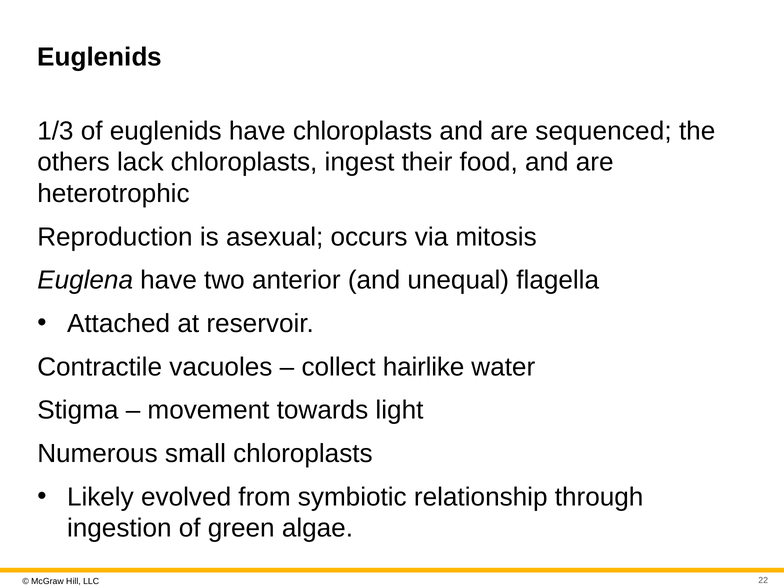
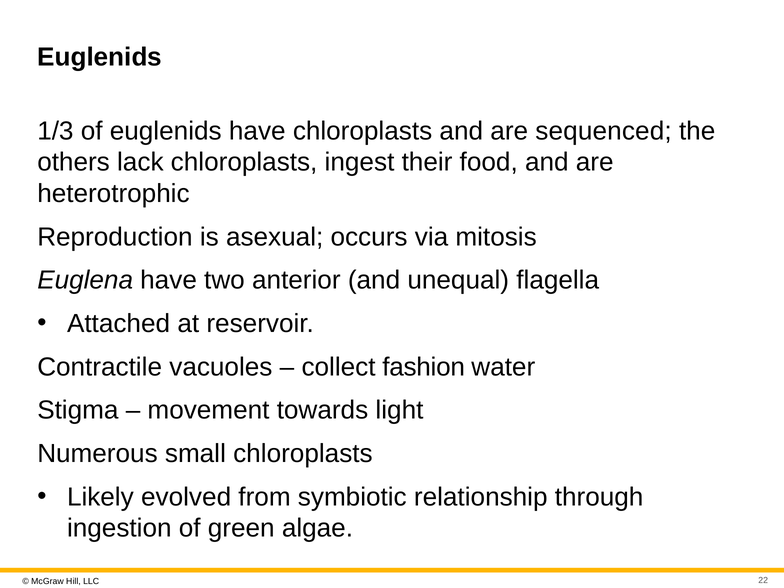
hairlike: hairlike -> fashion (424, 367)
